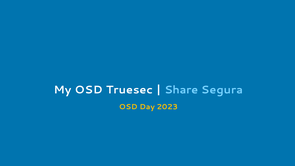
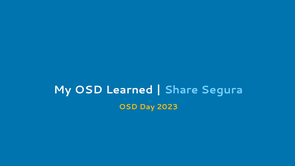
Truesec: Truesec -> Learned (129, 90)
